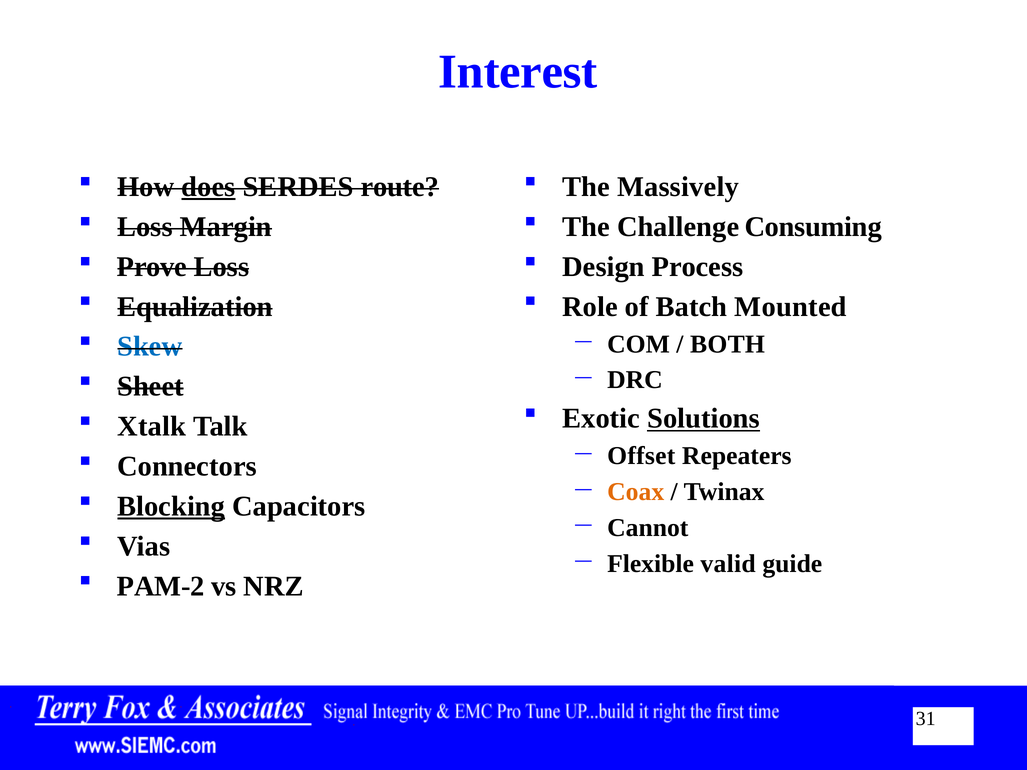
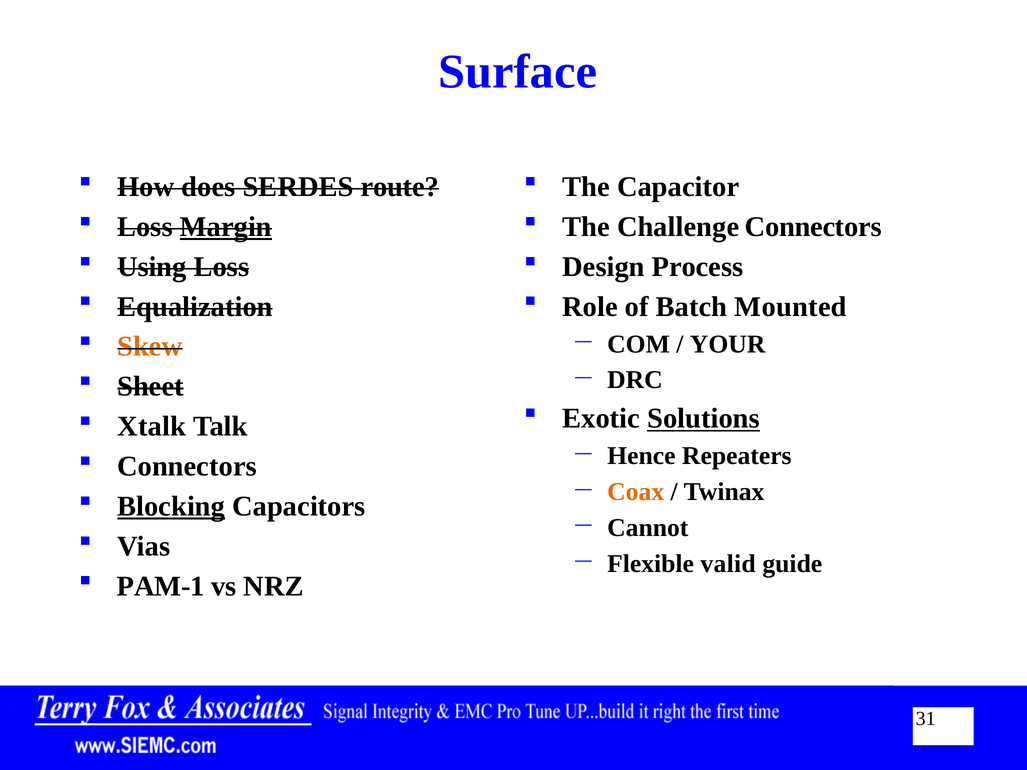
Interest: Interest -> Surface (518, 72)
does underline: present -> none (208, 187)
Massively: Massively -> Capacitor (678, 187)
Margin underline: none -> present (226, 227)
Challenge Consuming: Consuming -> Connectors (813, 227)
Prove: Prove -> Using (152, 267)
Skew colour: blue -> orange (150, 347)
BOTH: BOTH -> YOUR (728, 344)
Offset: Offset -> Hence (641, 456)
PAM-2: PAM-2 -> PAM-1 (161, 586)
